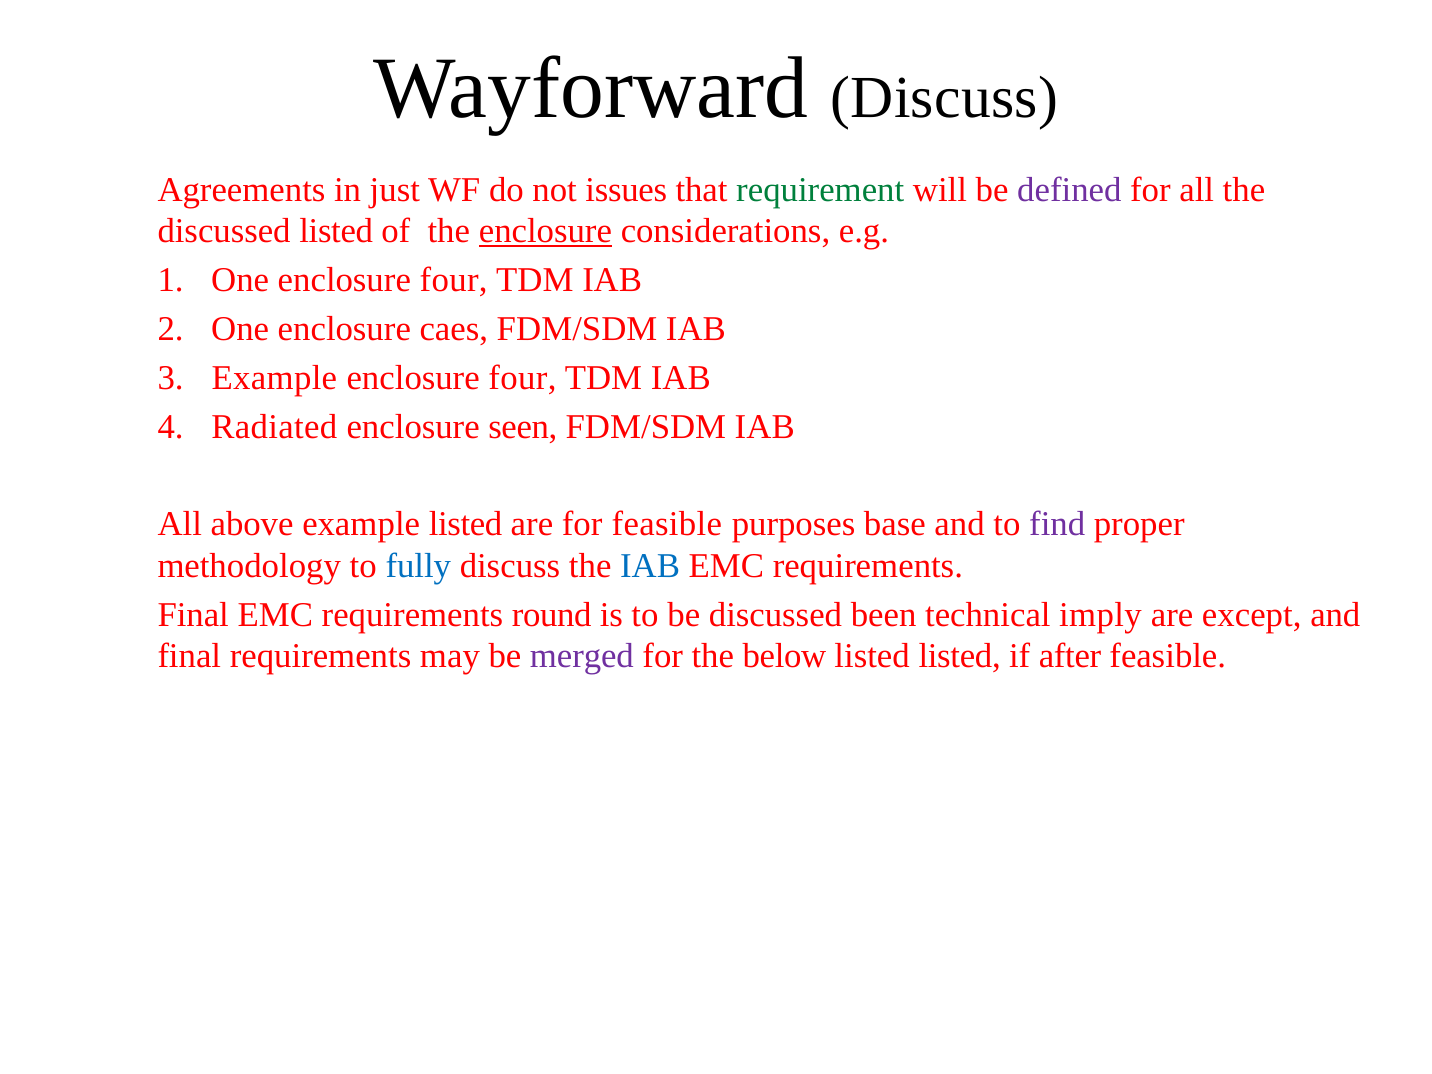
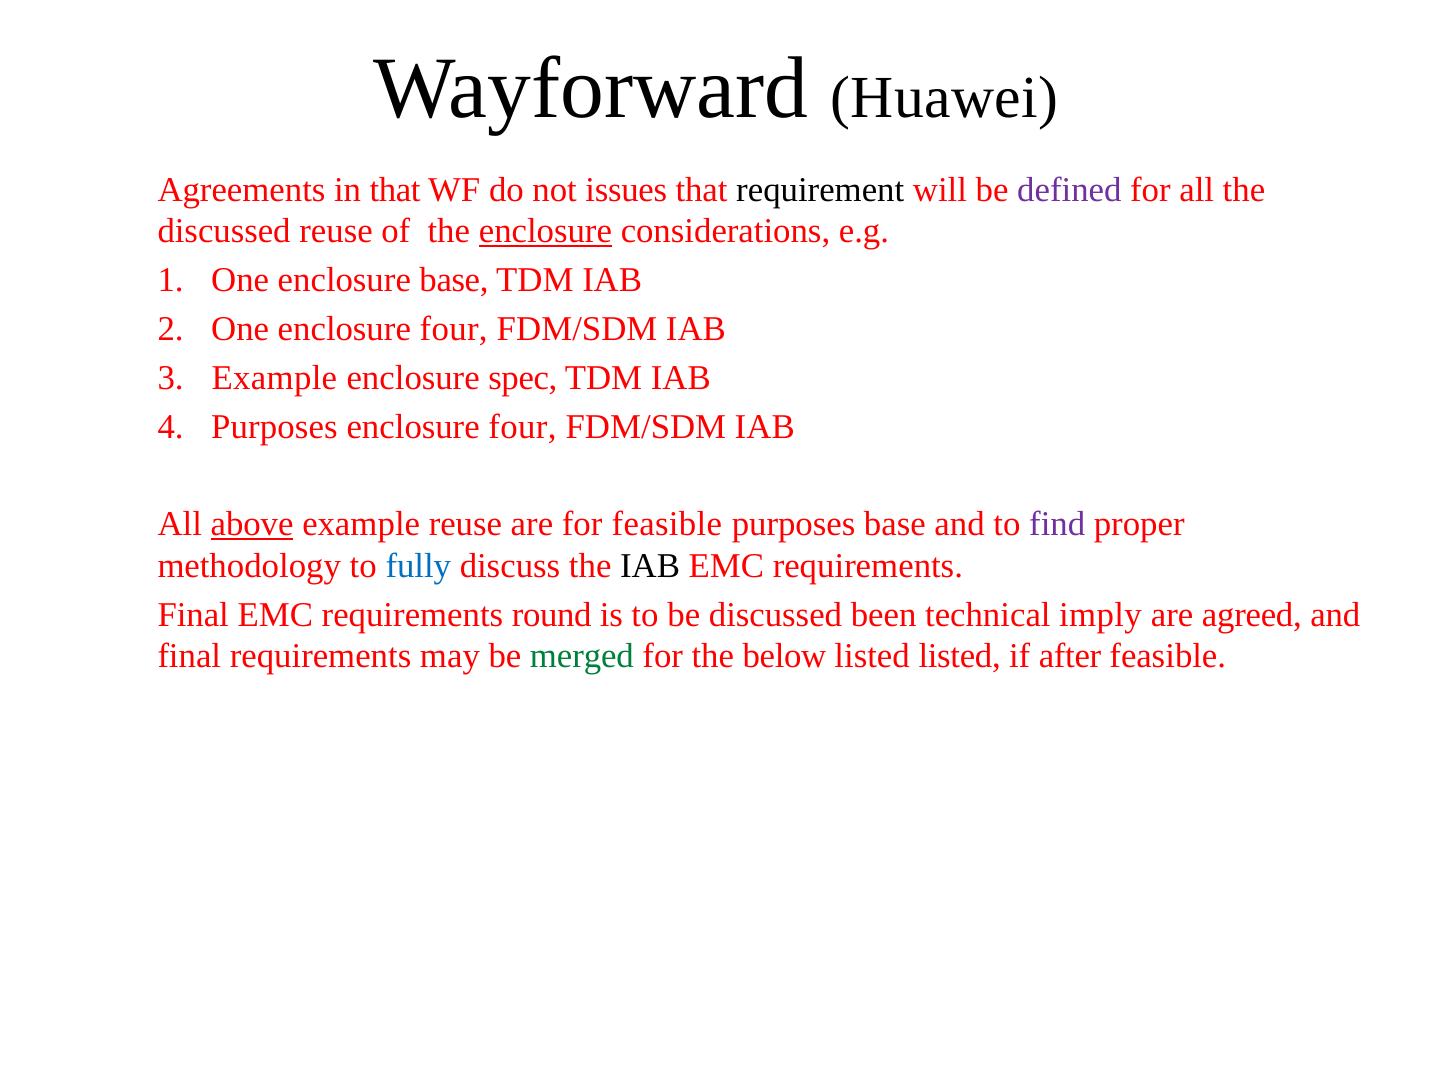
Wayforward Discuss: Discuss -> Huawei (944, 98)
in just: just -> that (395, 190)
requirement colour: green -> black (820, 190)
discussed listed: listed -> reuse (336, 231)
One enclosure four: four -> base (454, 280)
One enclosure caes: caes -> four (454, 329)
four: four -> spec (523, 378)
Radiated: Radiated -> Purposes (274, 427)
seen: seen -> four (522, 427)
above underline: none -> present (252, 524)
example listed: listed -> reuse (465, 524)
IAB colour: blue -> black (650, 566)
except: except -> agreed (1252, 615)
merged colour: purple -> green (582, 656)
